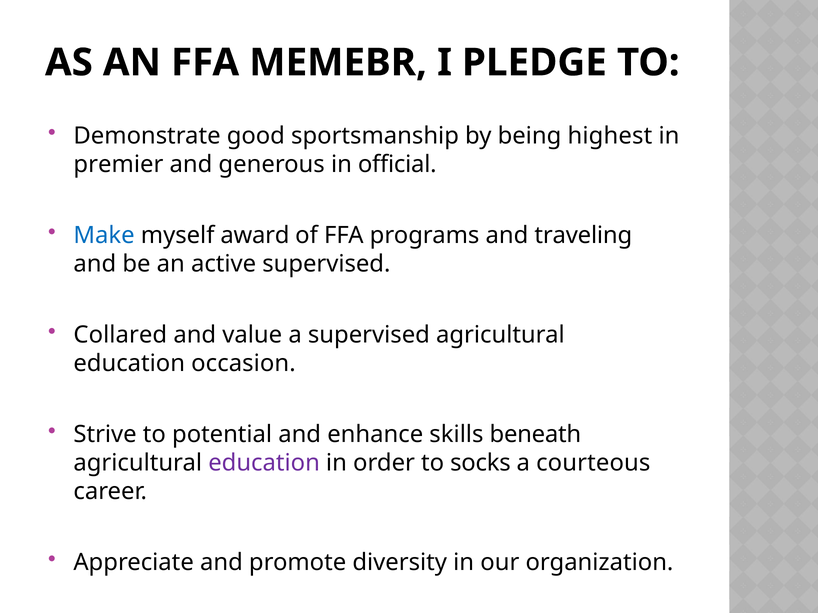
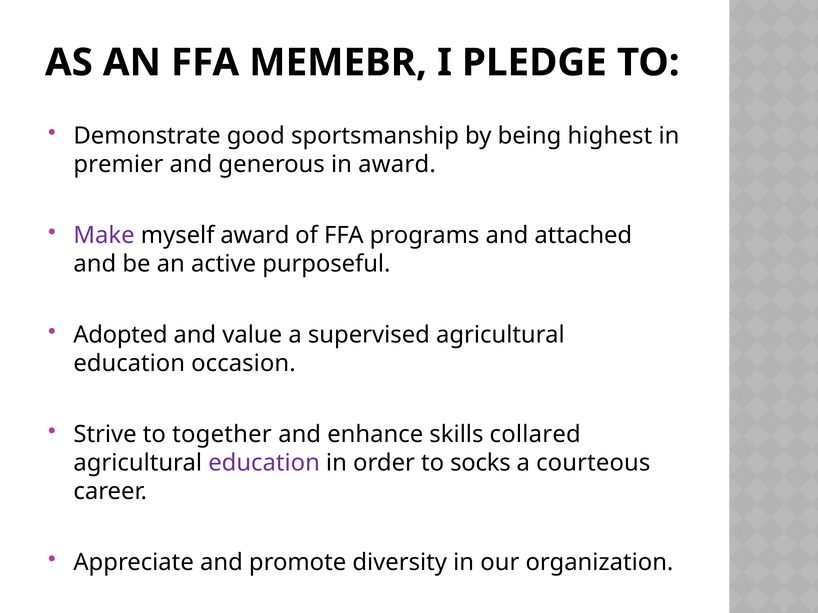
in official: official -> award (397, 165)
Make colour: blue -> purple (104, 235)
traveling: traveling -> attached (583, 235)
active supervised: supervised -> purposeful (326, 264)
Collared: Collared -> Adopted (120, 335)
potential: potential -> together (222, 435)
beneath: beneath -> collared (535, 435)
